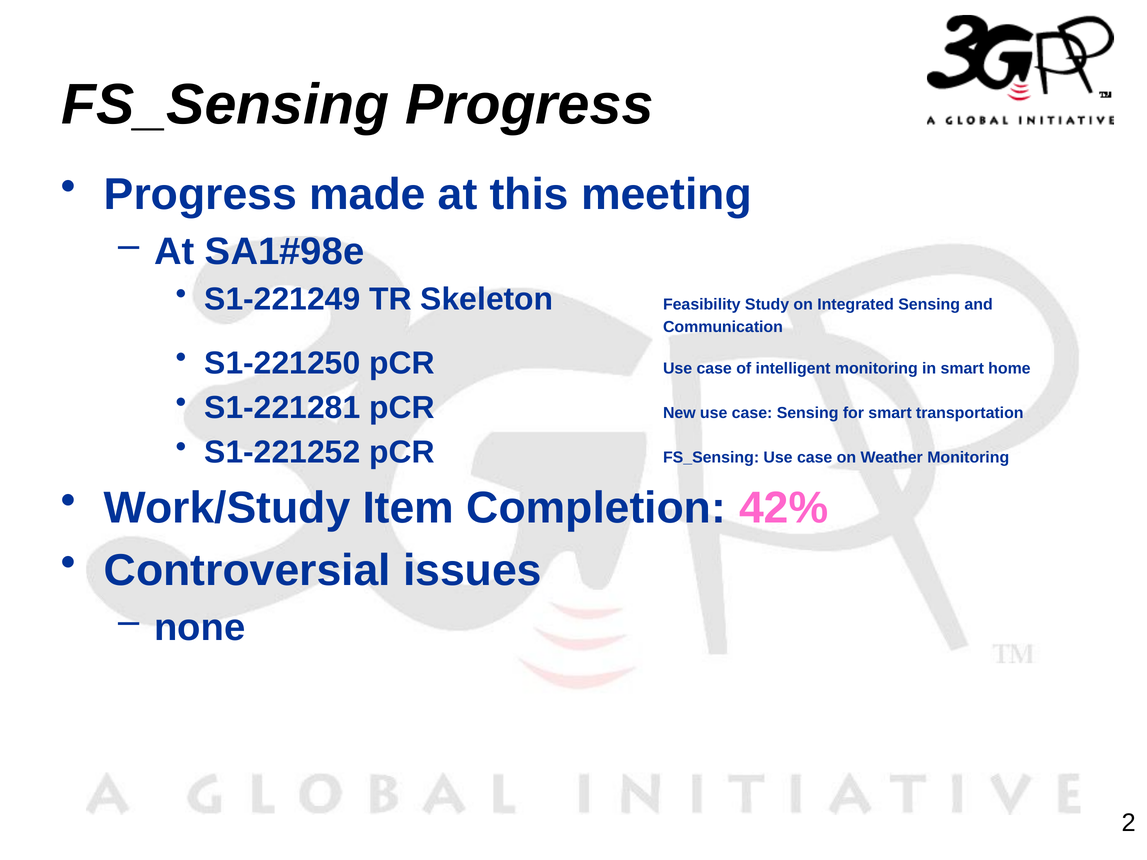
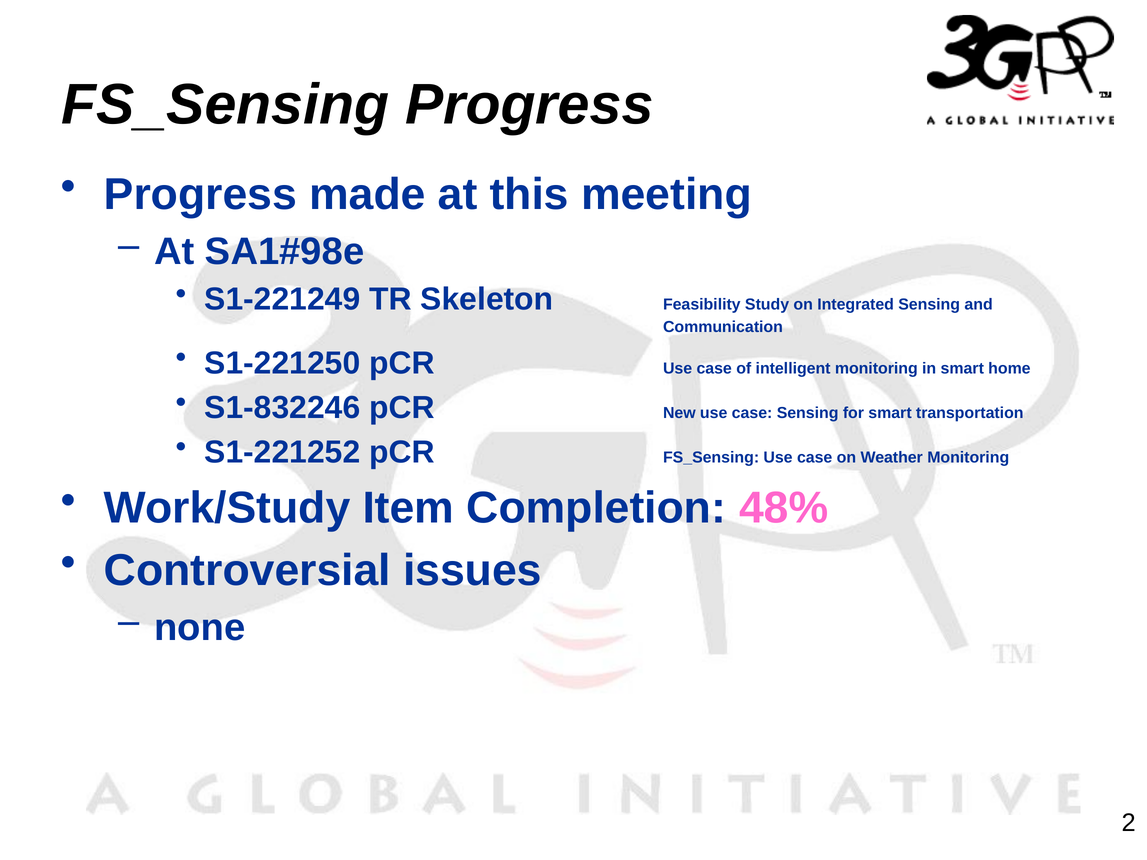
S1-221281: S1-221281 -> S1-832246 (282, 408)
42%: 42% -> 48% (784, 508)
